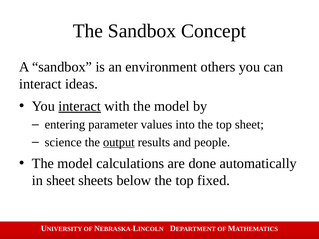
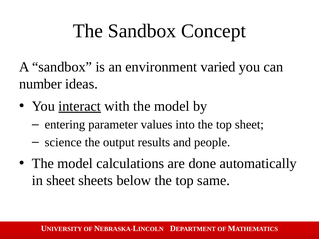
others: others -> varied (218, 67)
interact: interact -> number (40, 84)
output underline: present -> none (119, 142)
fixed: fixed -> same (214, 181)
